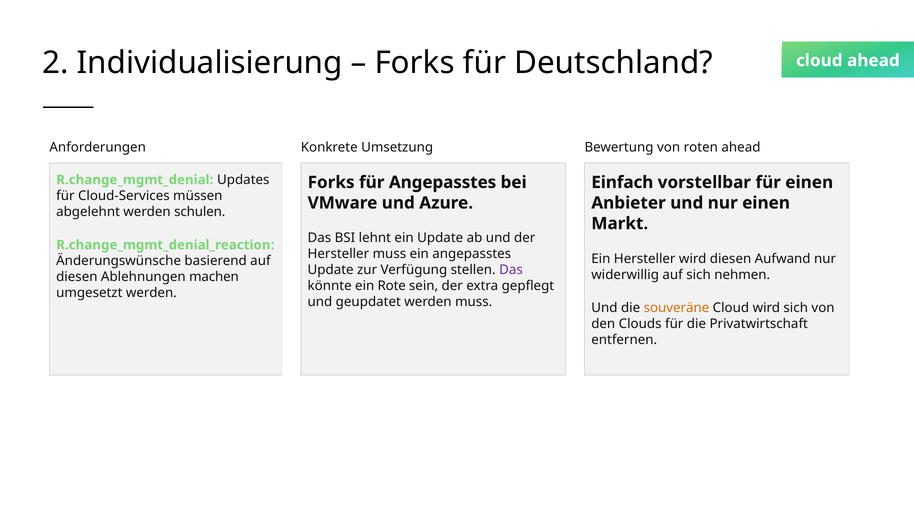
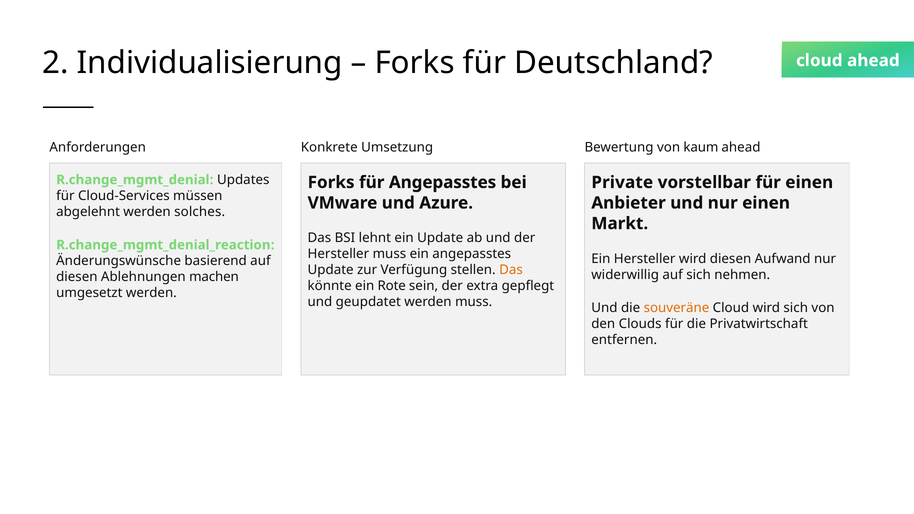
roten: roten -> kaum (701, 147)
Einfach: Einfach -> Private (622, 182)
schulen: schulen -> solches (200, 212)
Das colour: purple -> orange (511, 270)
